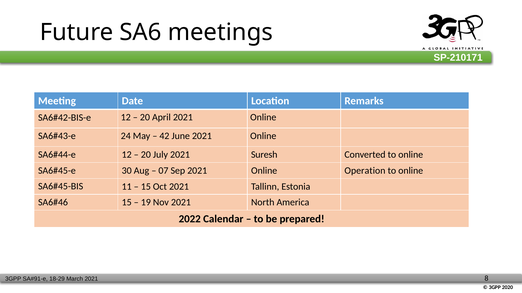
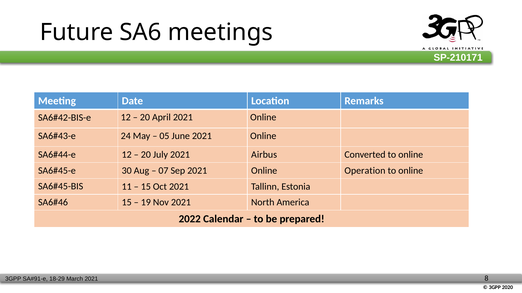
42: 42 -> 05 (164, 136)
Suresh: Suresh -> Airbus (264, 155)
